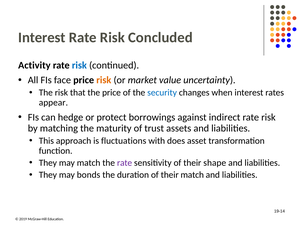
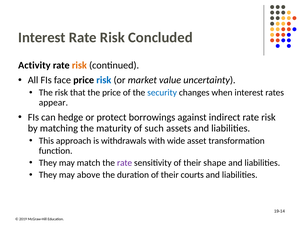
risk colour: blue -> orange (79, 65)
risk colour: orange -> blue (104, 80)
trust: trust -> such (154, 128)
fluctuations: fluctuations -> withdrawals (124, 141)
does: does -> wide (176, 141)
bonds: bonds -> above (89, 175)
their match: match -> courts (192, 175)
